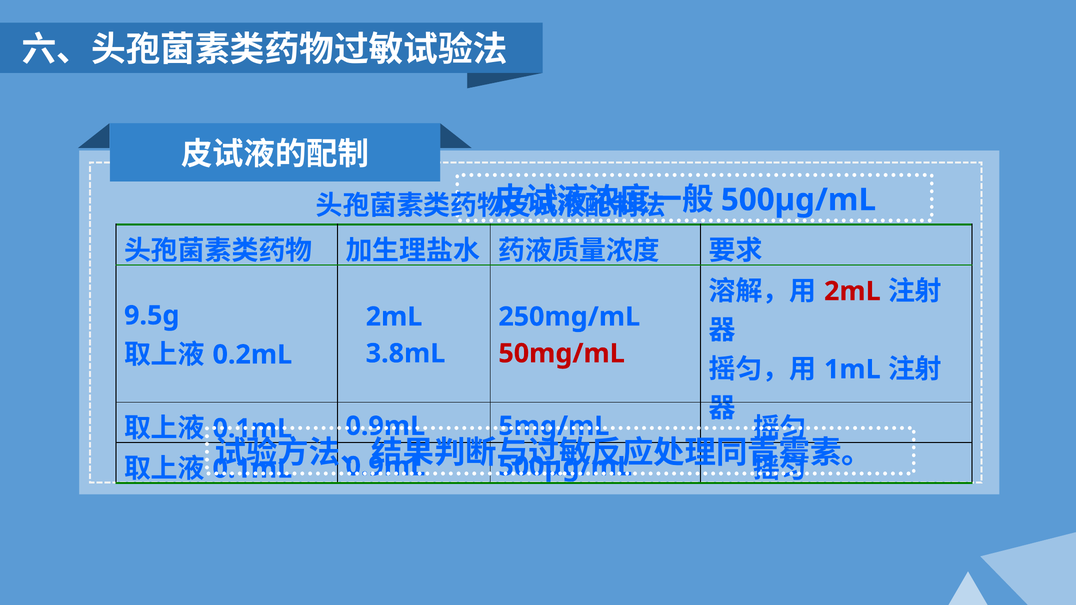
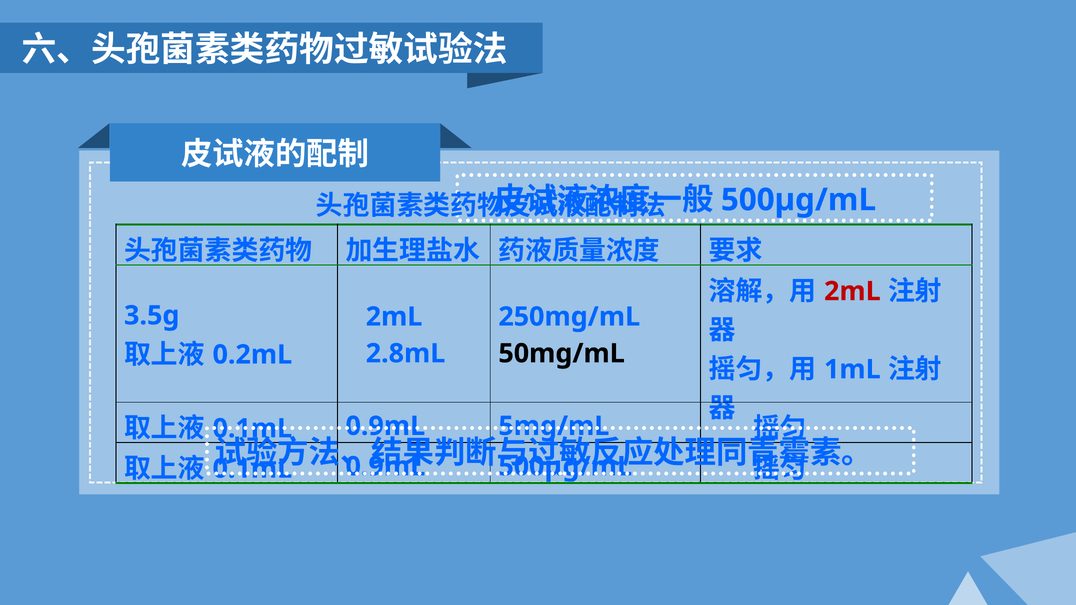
9.5g: 9.5g -> 3.5g (152, 316)
3.8mL: 3.8mL -> 2.8mL (406, 354)
50mg/mL colour: red -> black (562, 354)
